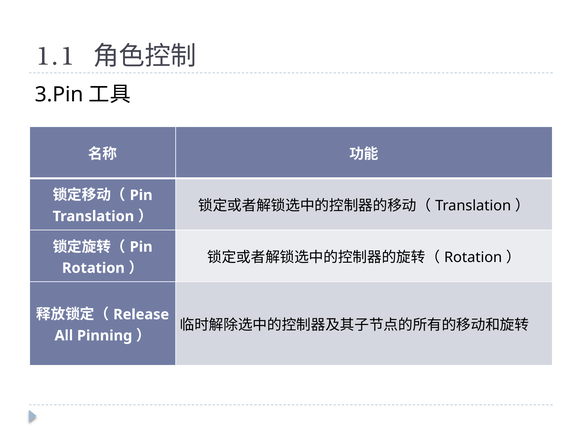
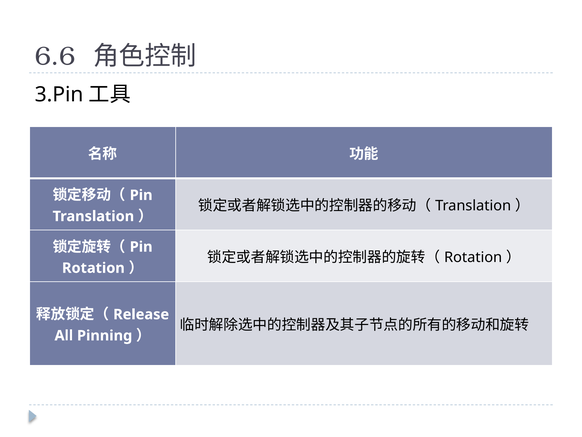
1.1: 1.1 -> 6.6 (55, 56)
